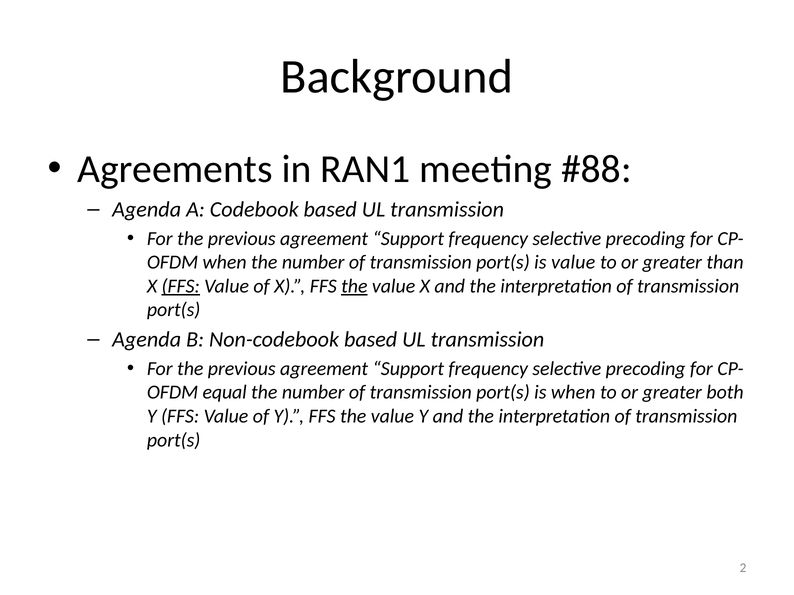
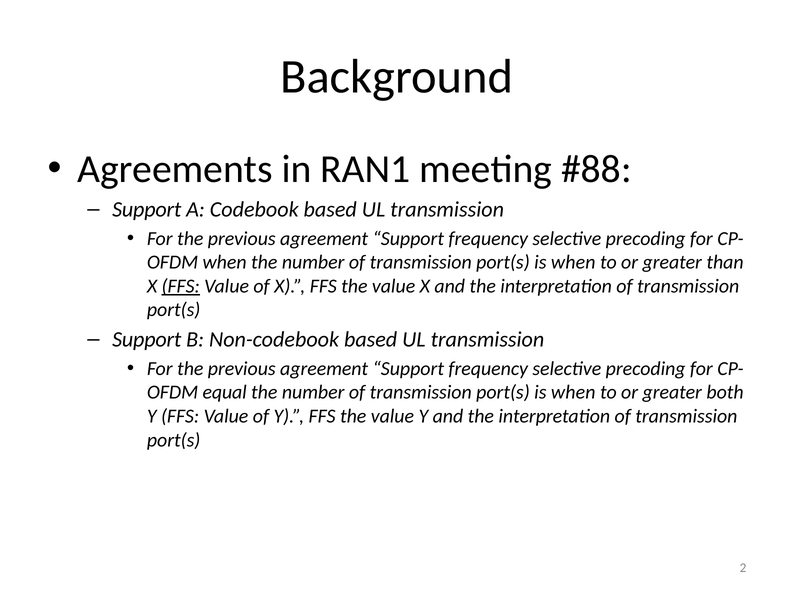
Agenda: Agenda -> Support (147, 210)
value: value -> when (573, 263)
the underline: present -> none (354, 286)
Agenda: Agenda -> Support (147, 340)
